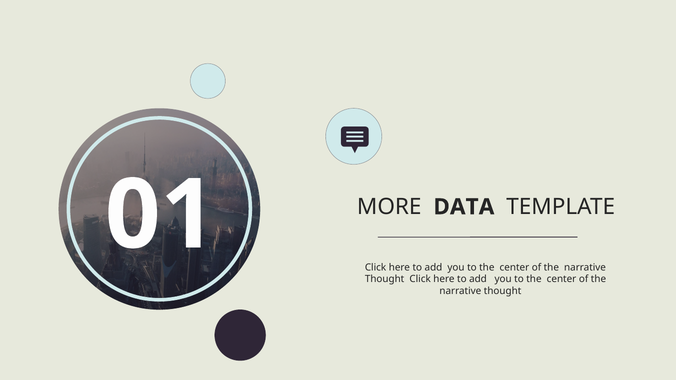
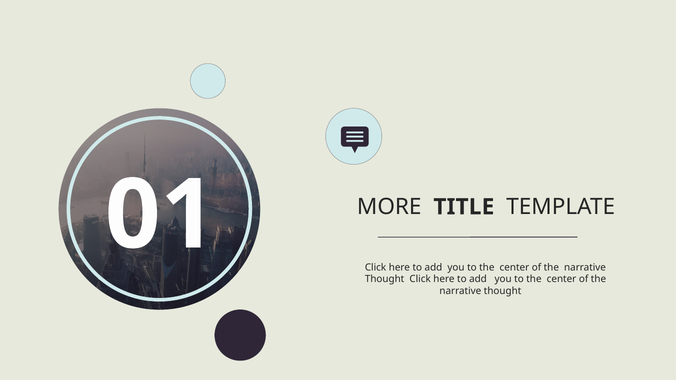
DATA: DATA -> TITLE (464, 207)
